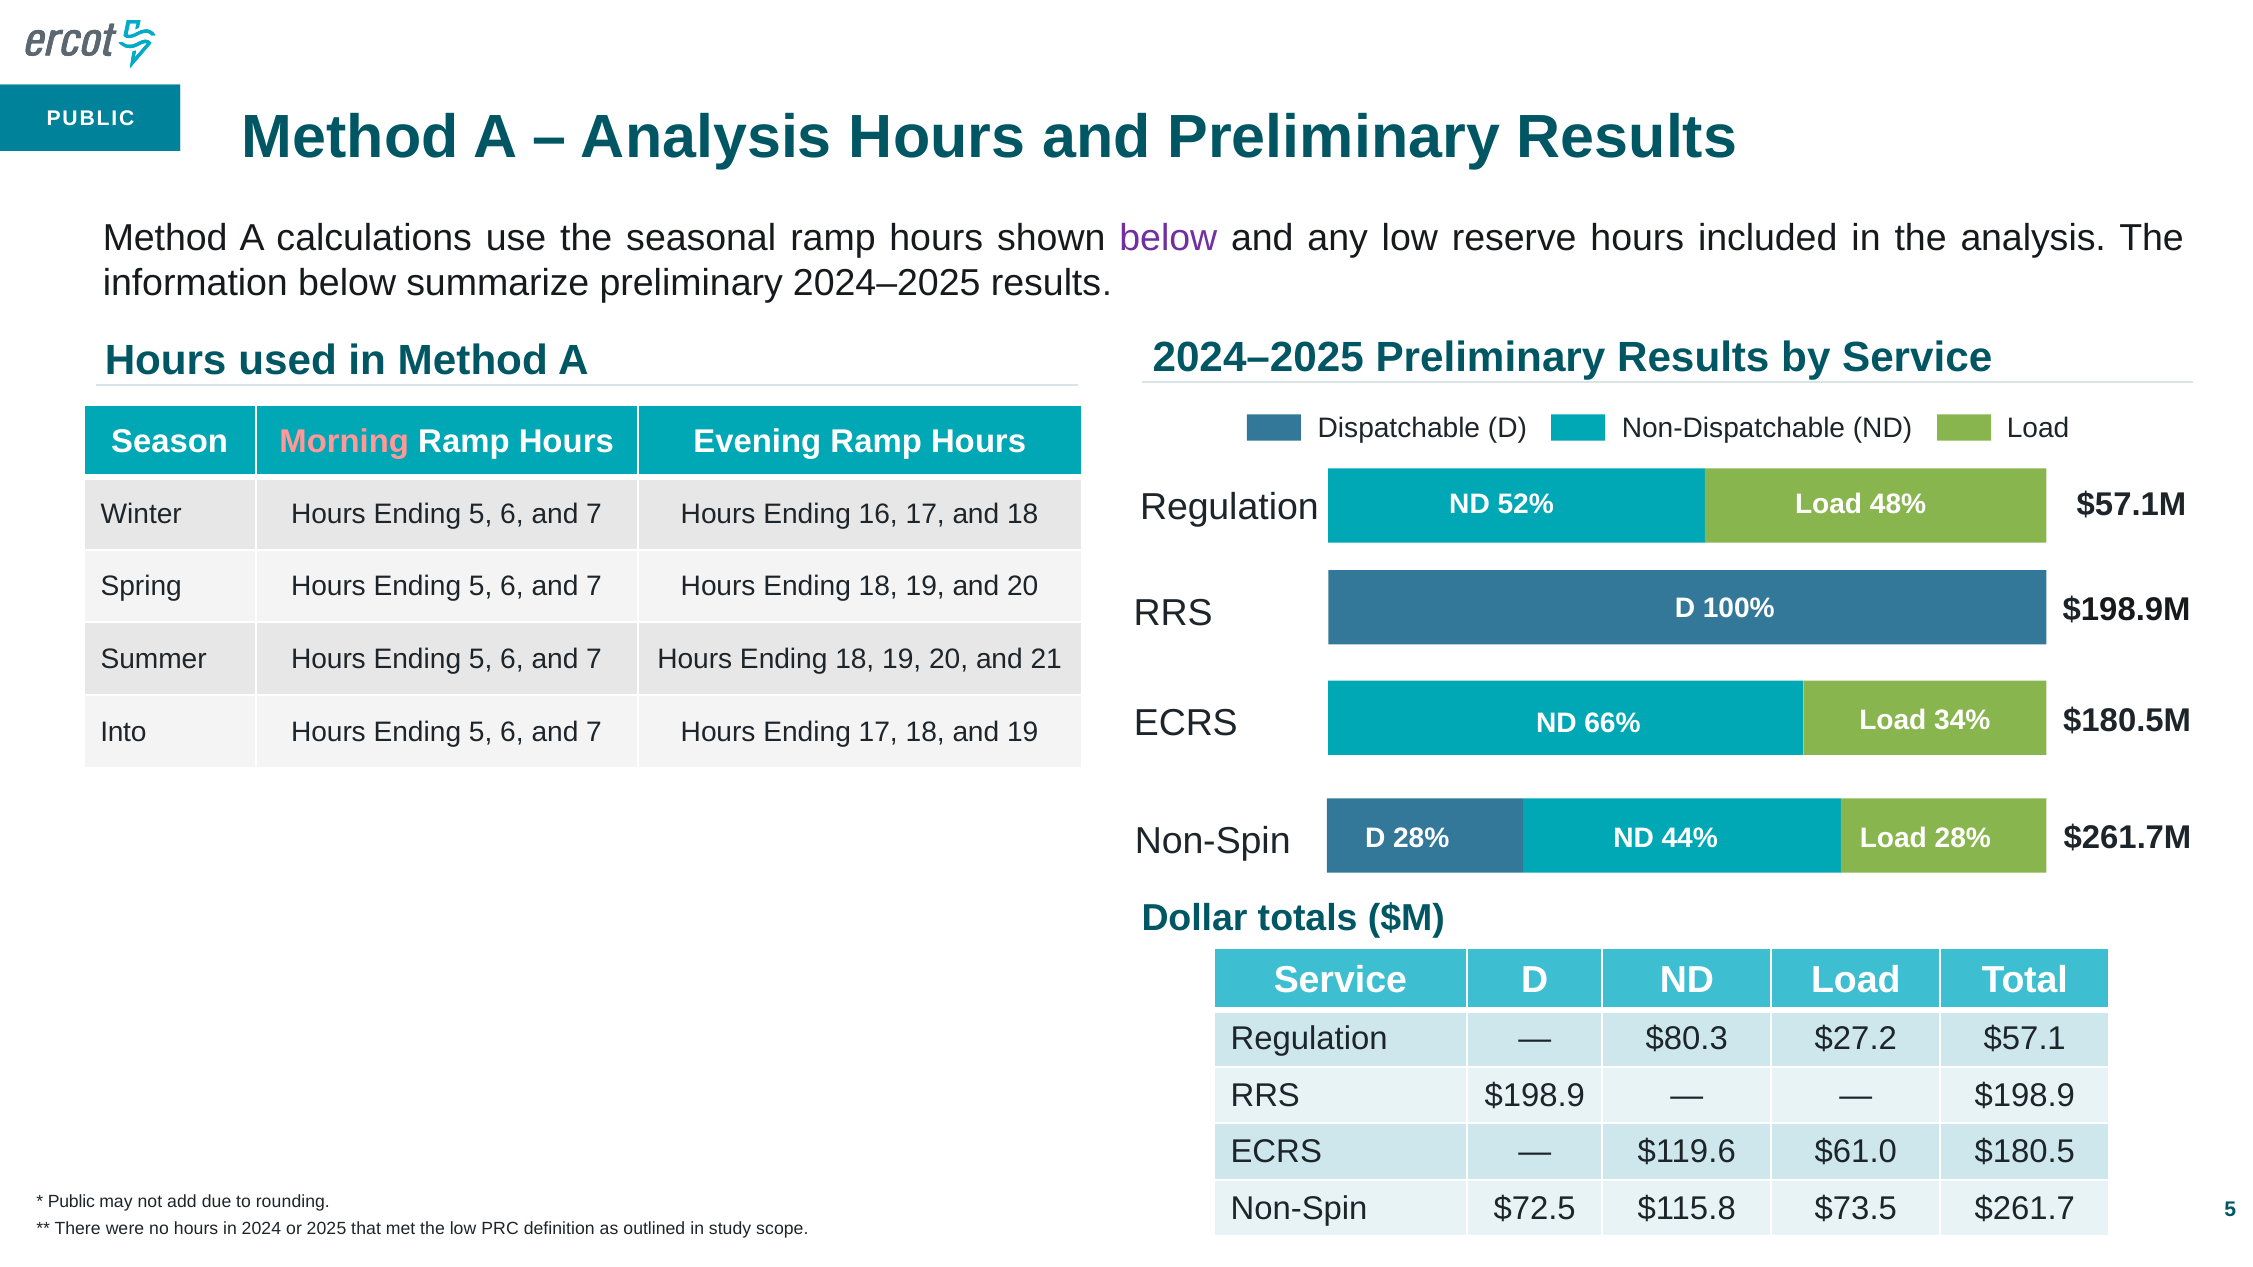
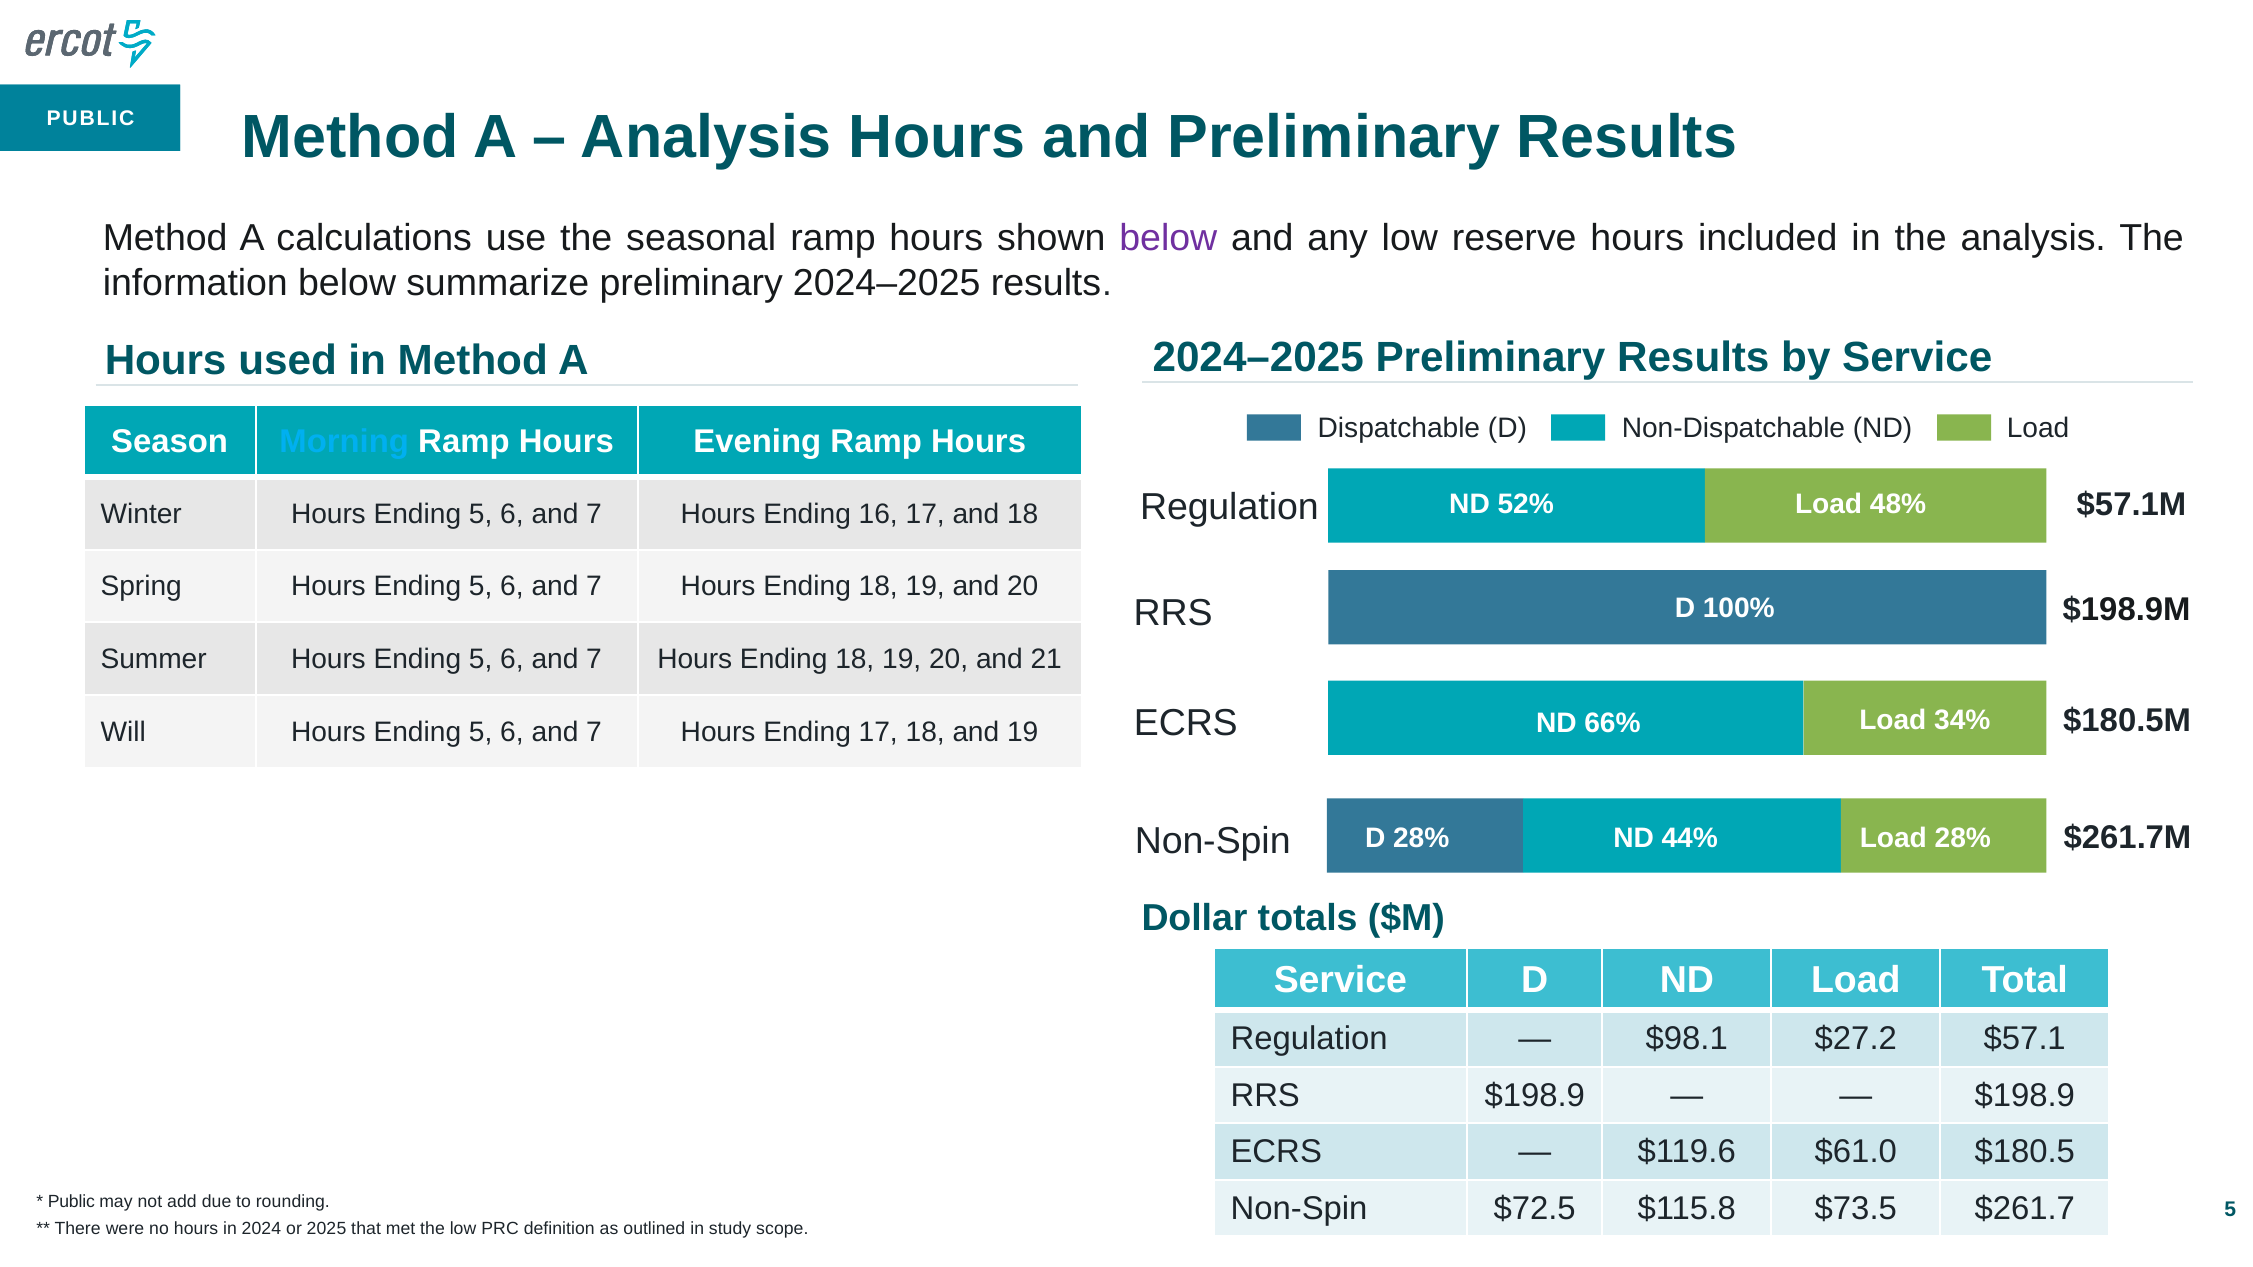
Morning colour: pink -> light blue (344, 441)
Into: Into -> Will (123, 732)
$80.3: $80.3 -> $98.1 (1687, 1039)
